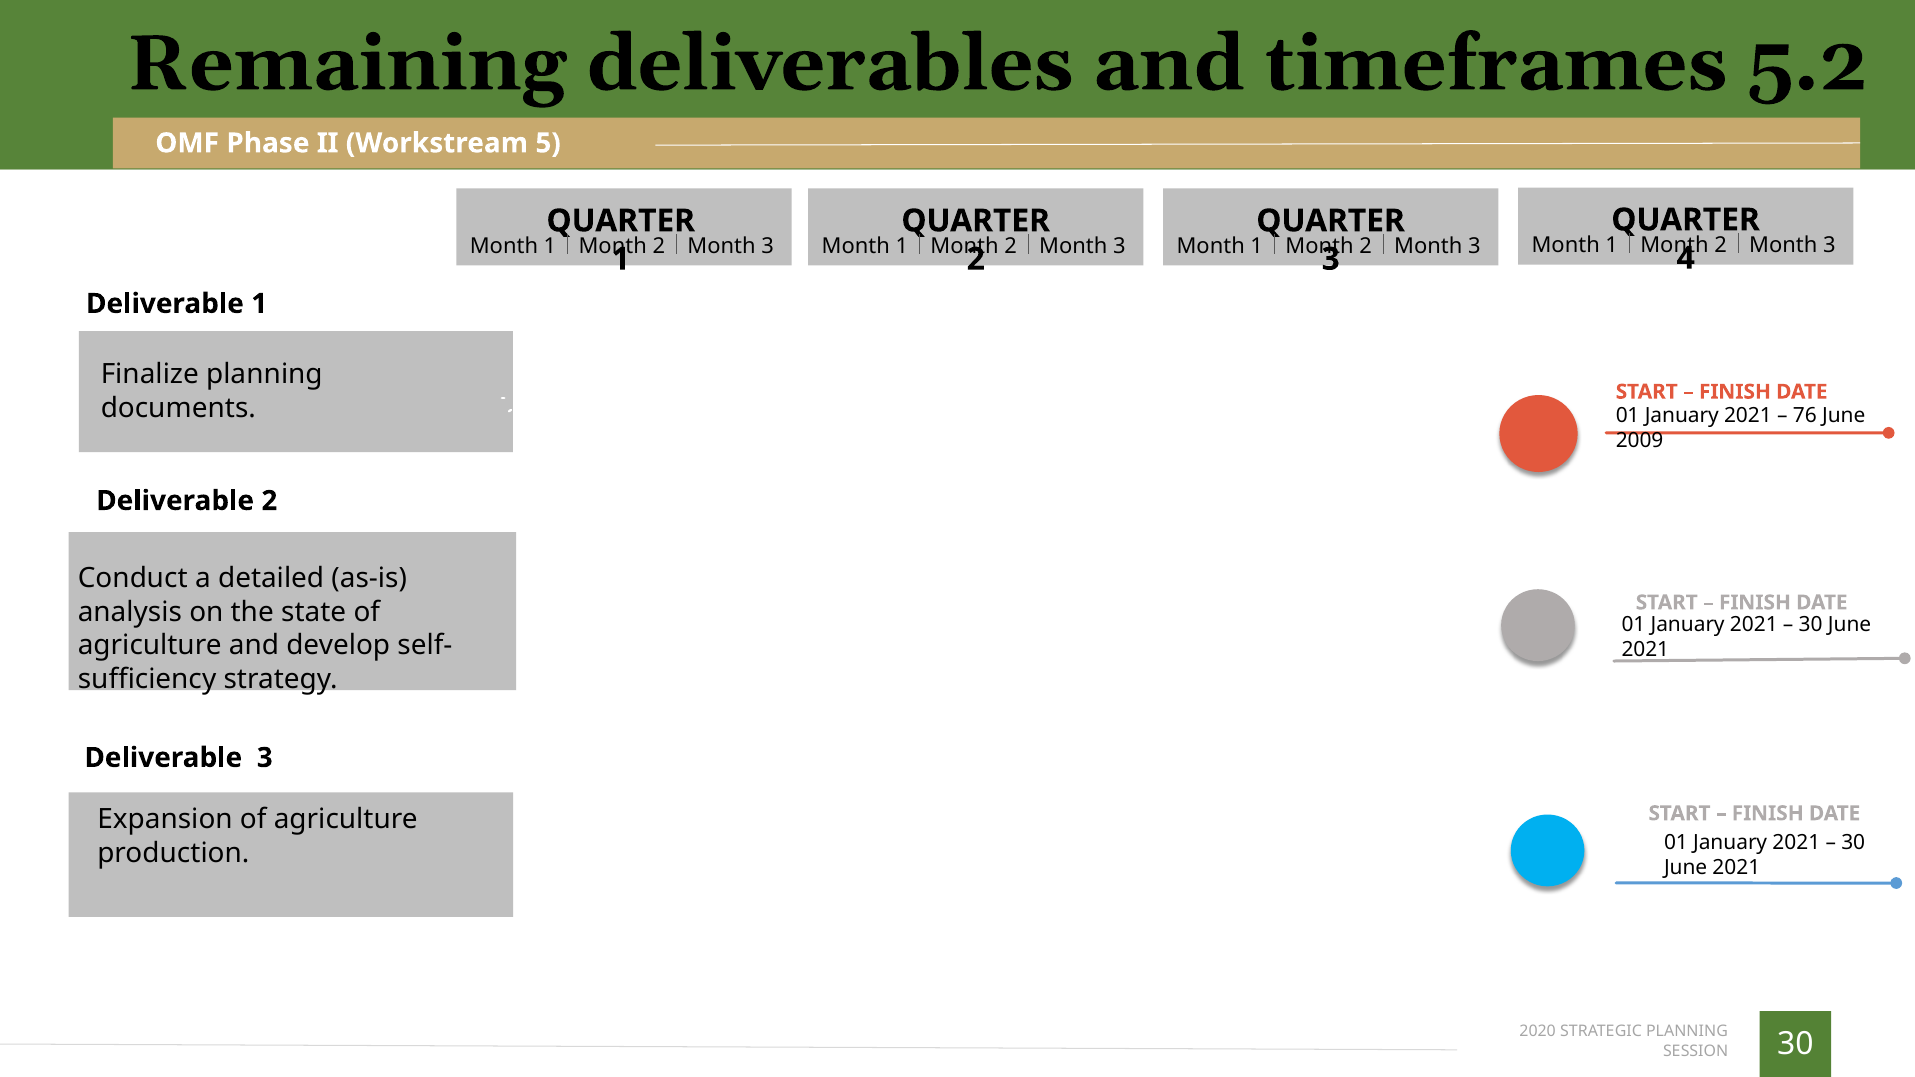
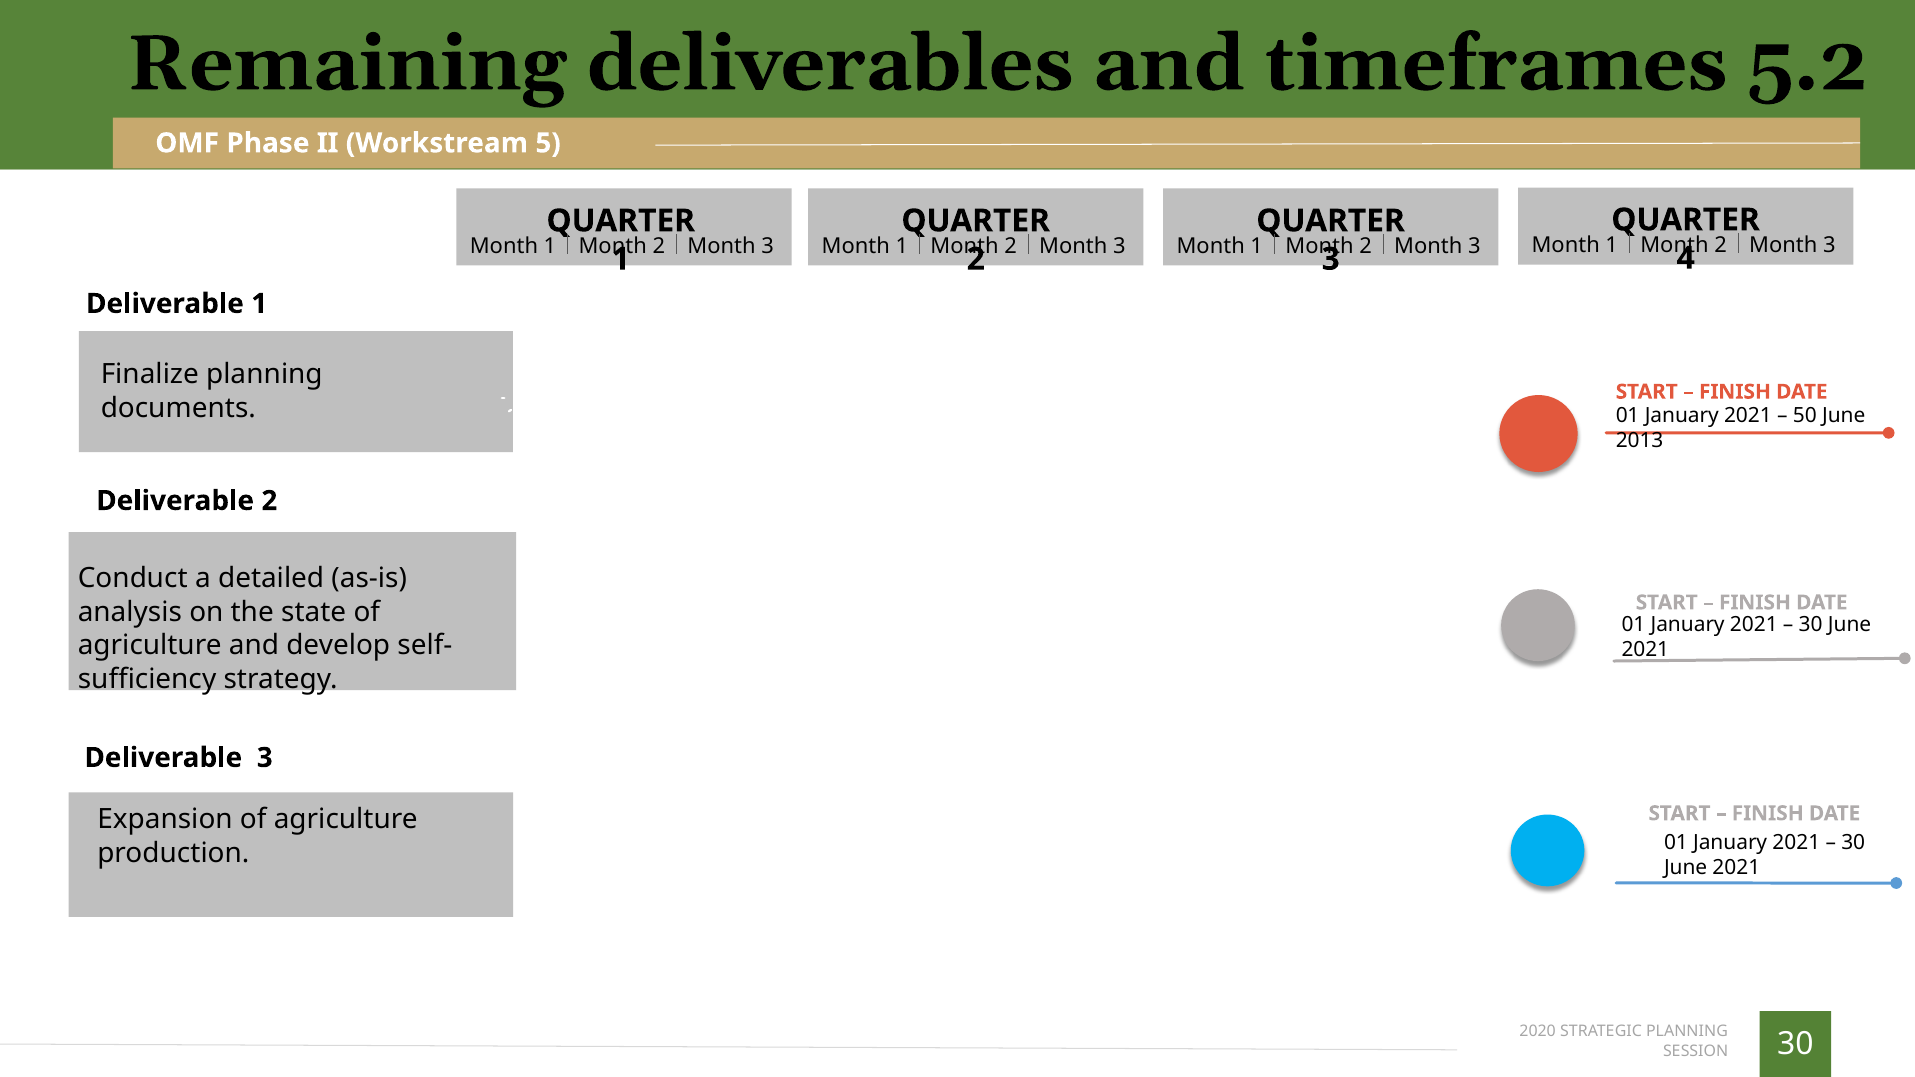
76: 76 -> 50 (1805, 415)
2009: 2009 -> 2013 (1640, 440)
